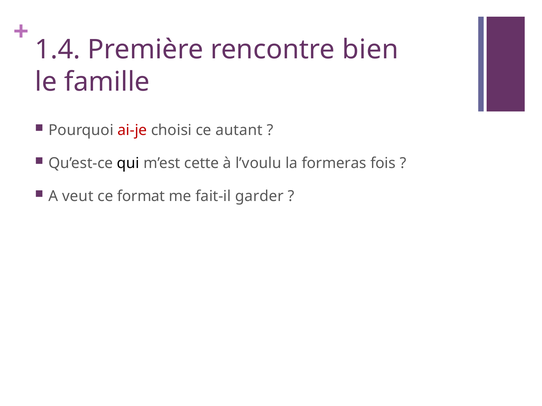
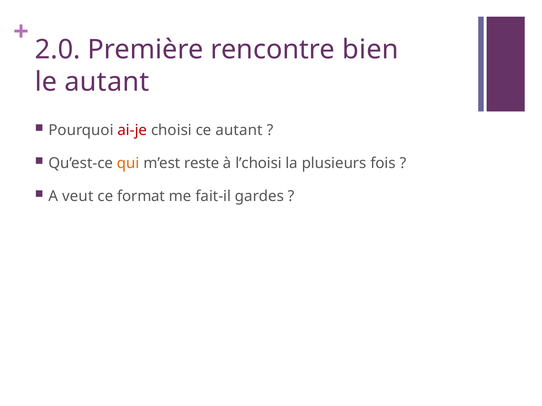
1.4: 1.4 -> 2.0 (58, 50)
le famille: famille -> autant (107, 82)
qui colour: black -> orange (128, 163)
cette: cette -> reste (202, 163)
l’voulu: l’voulu -> l’choisi (259, 163)
formeras: formeras -> plusieurs (334, 163)
garder: garder -> gardes (259, 197)
